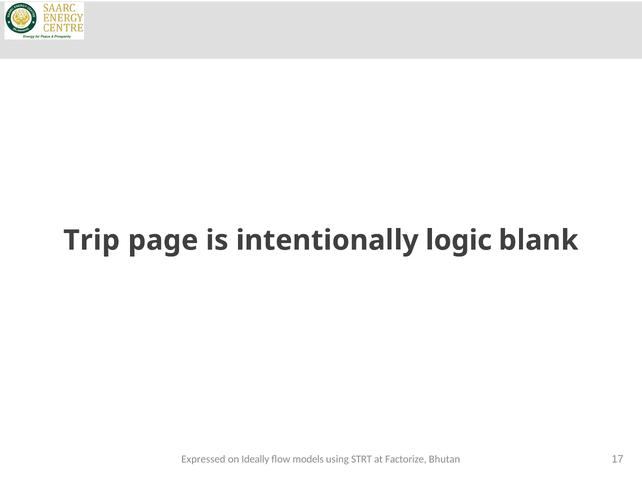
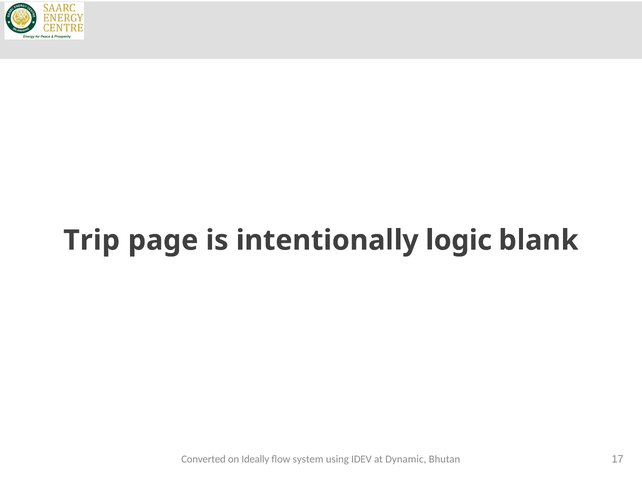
Expressed: Expressed -> Converted (203, 460)
models: models -> system (308, 460)
STRT: STRT -> IDEV (361, 460)
Factorize: Factorize -> Dynamic (406, 460)
